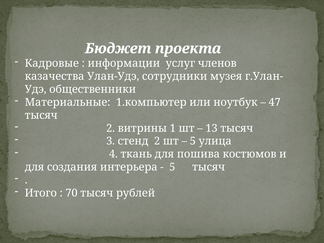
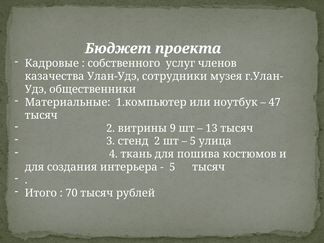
информации: информации -> собственного (124, 63)
1: 1 -> 9 (173, 128)
